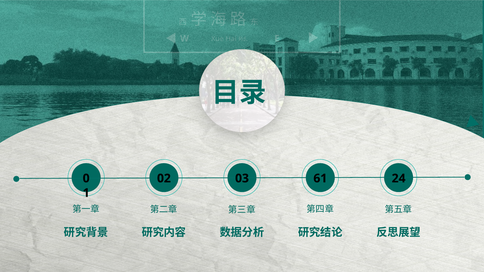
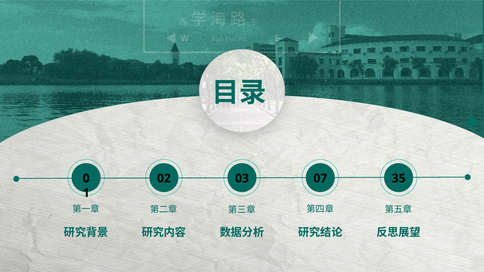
61: 61 -> 07 (320, 179)
24: 24 -> 35 (399, 179)
